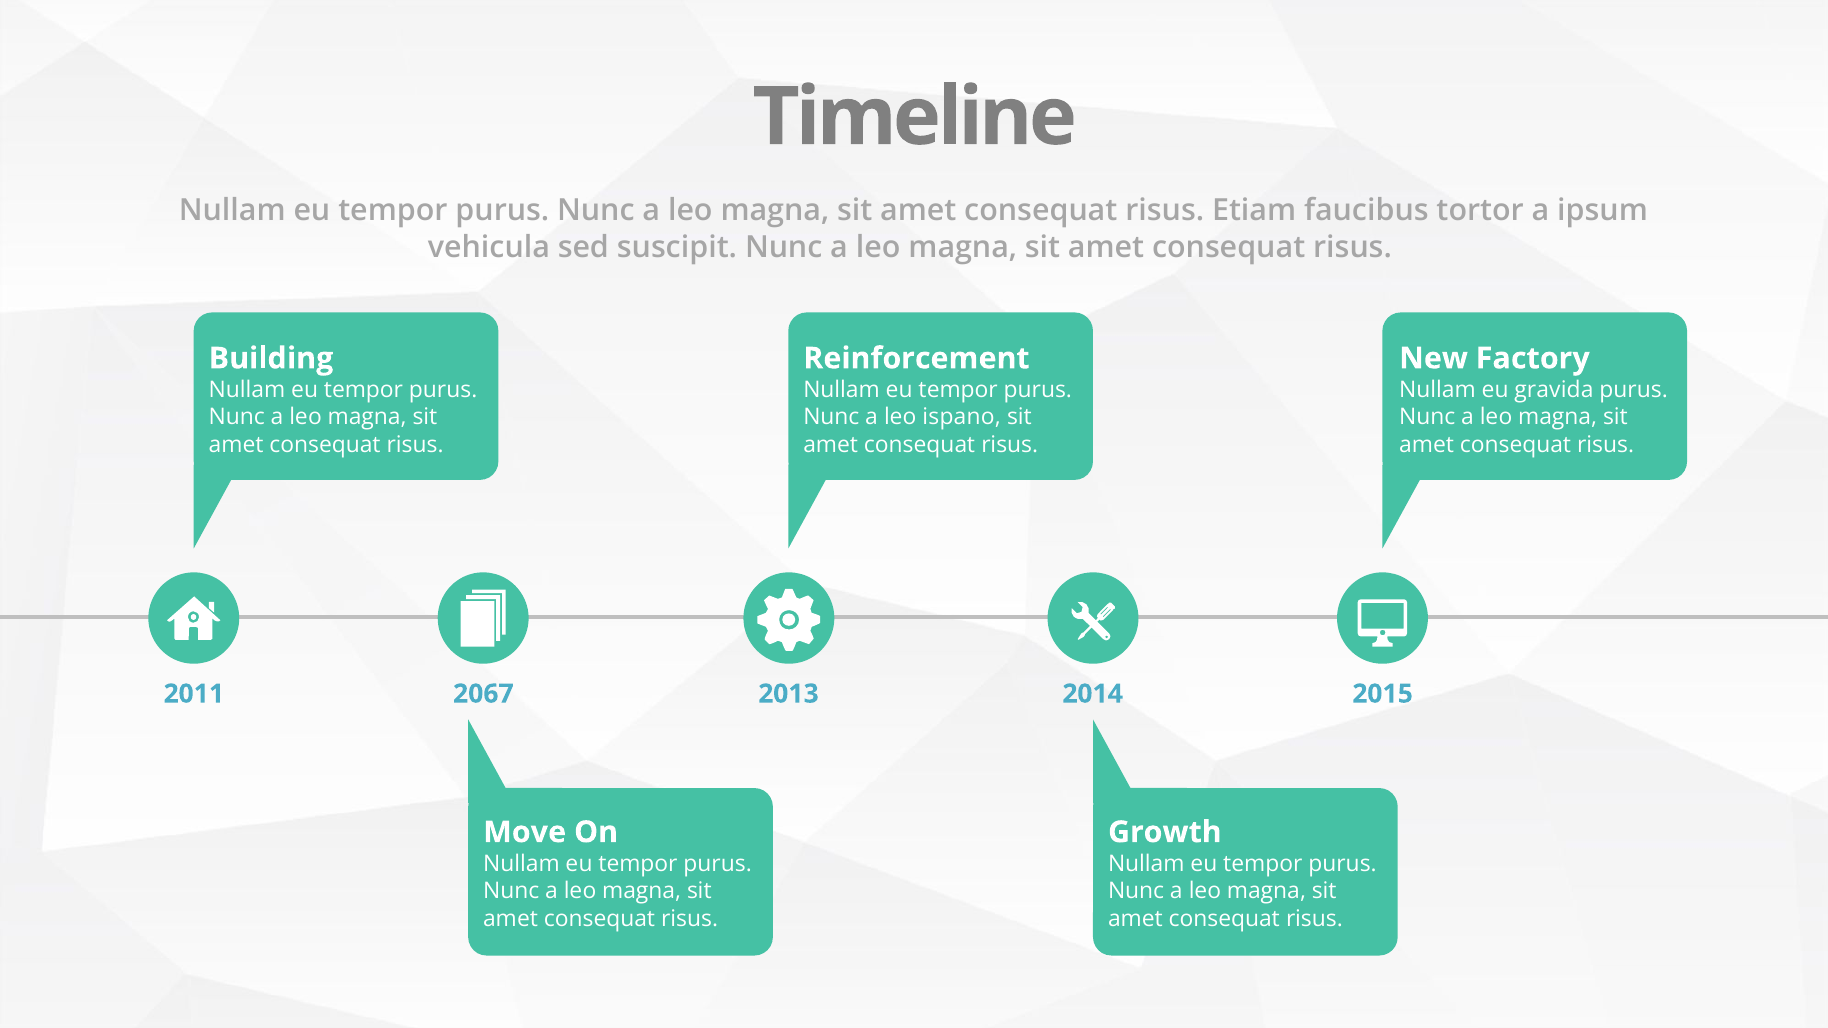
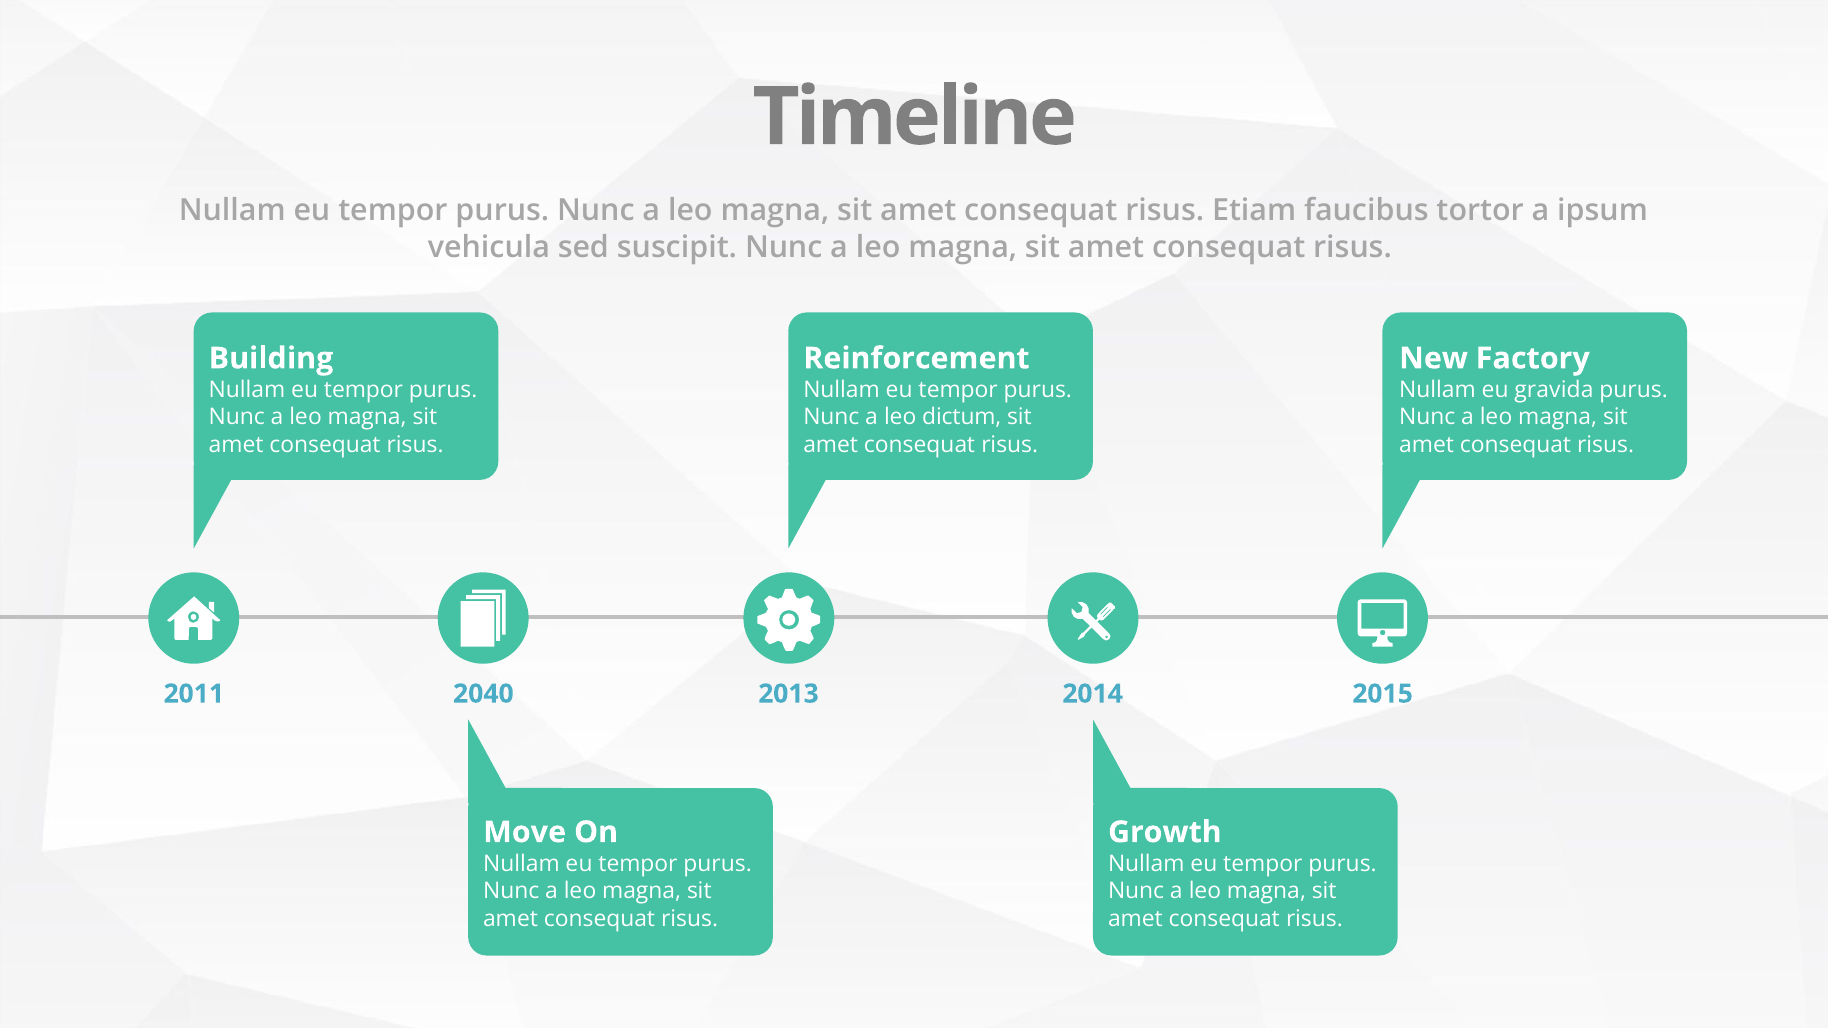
ispano: ispano -> dictum (962, 417)
2067: 2067 -> 2040 (483, 694)
